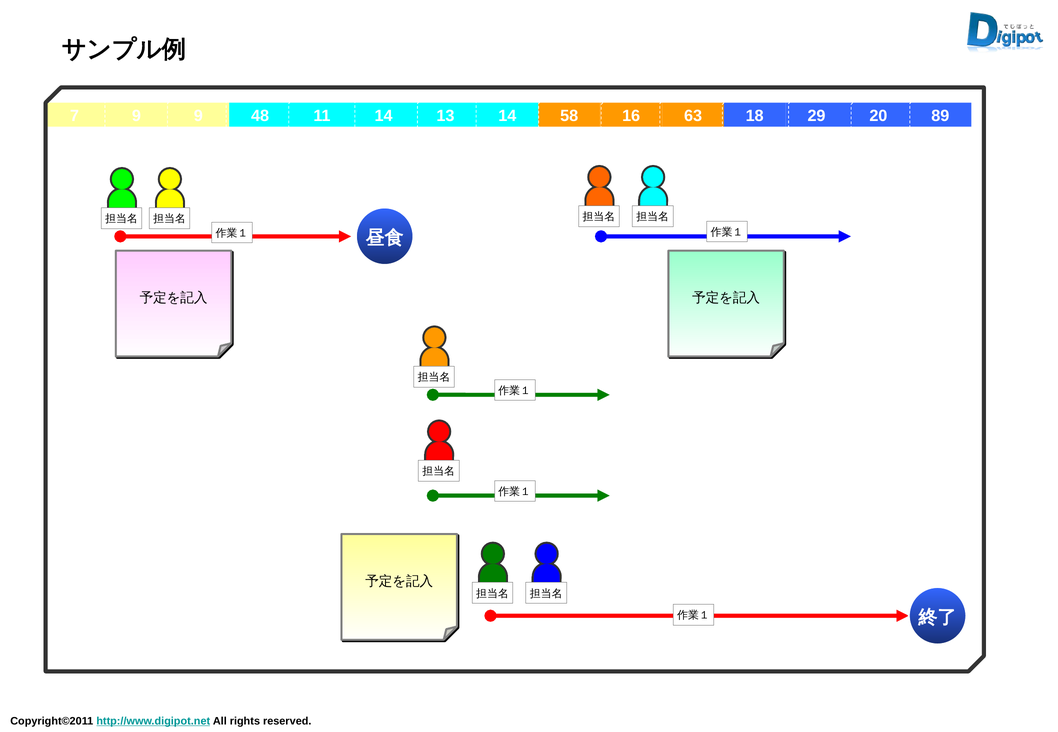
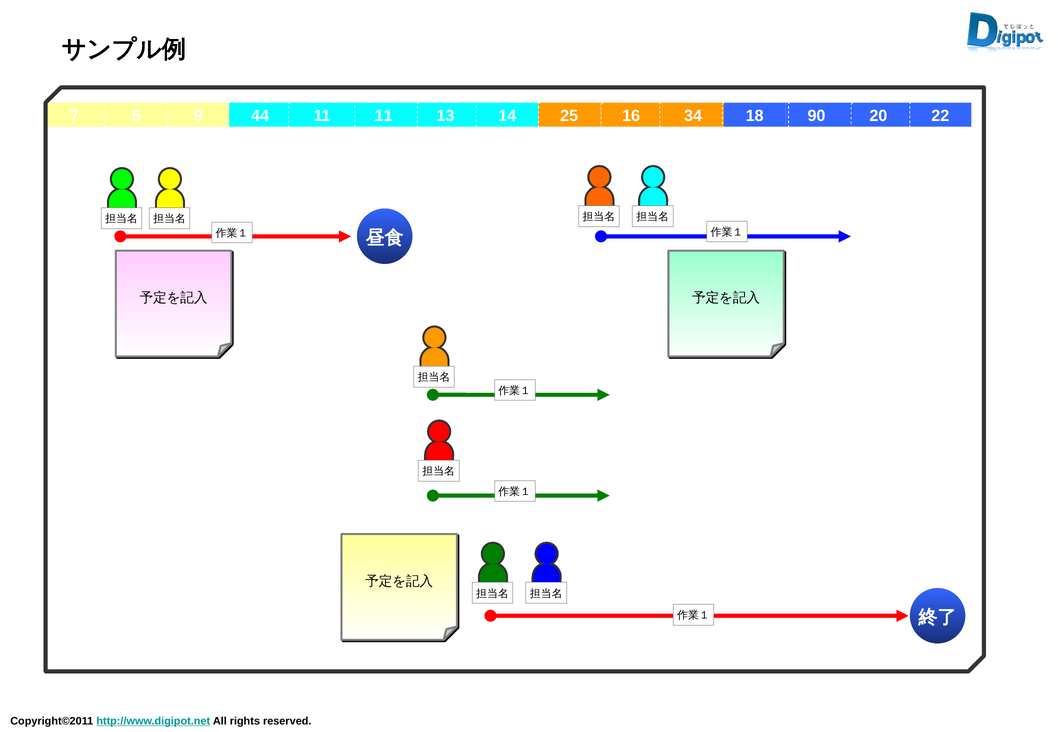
7 9: 9 -> 5 (136, 116)
48: 48 -> 44 (260, 116)
11 14: 14 -> 11 (384, 116)
58: 58 -> 25 (569, 116)
63: 63 -> 34 (693, 116)
29: 29 -> 90 (817, 116)
89: 89 -> 22 (940, 116)
